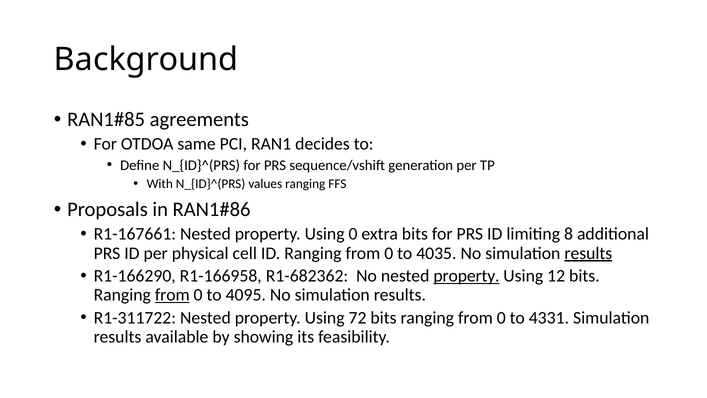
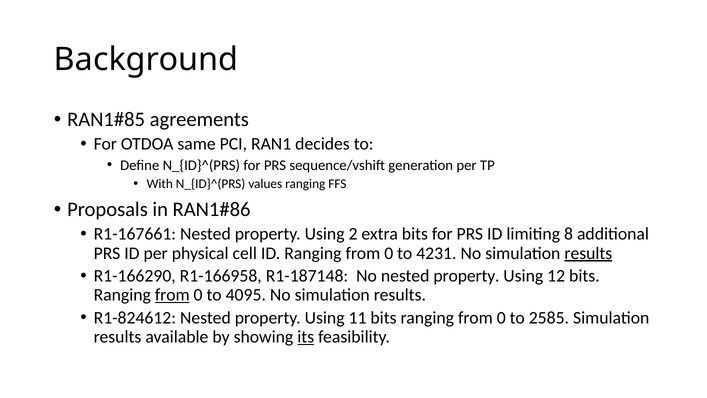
Using 0: 0 -> 2 (353, 234)
4035: 4035 -> 4231 (436, 253)
R1-682362: R1-682362 -> R1-187148 (307, 276)
property underline: present -> none (467, 276)
R1-311722: R1-311722 -> R1-824612 (135, 318)
72: 72 -> 11 (357, 318)
4331: 4331 -> 2585 (549, 318)
its underline: none -> present (306, 337)
